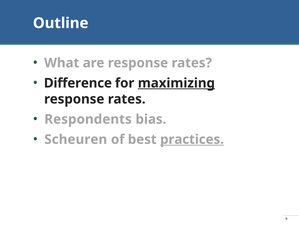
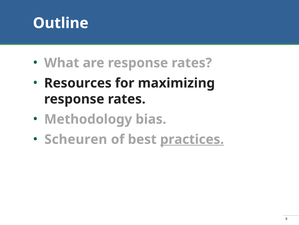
Difference: Difference -> Resources (78, 83)
maximizing underline: present -> none (176, 83)
Respondents: Respondents -> Methodology (88, 119)
